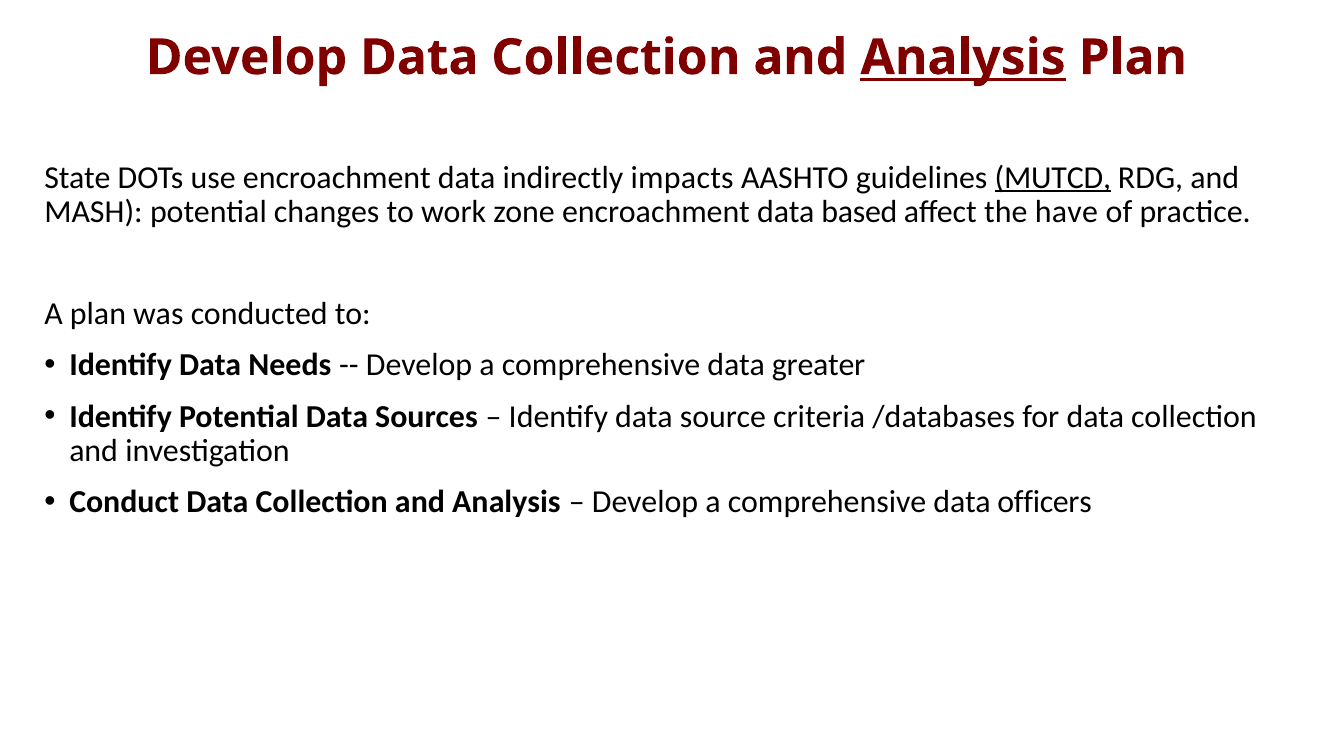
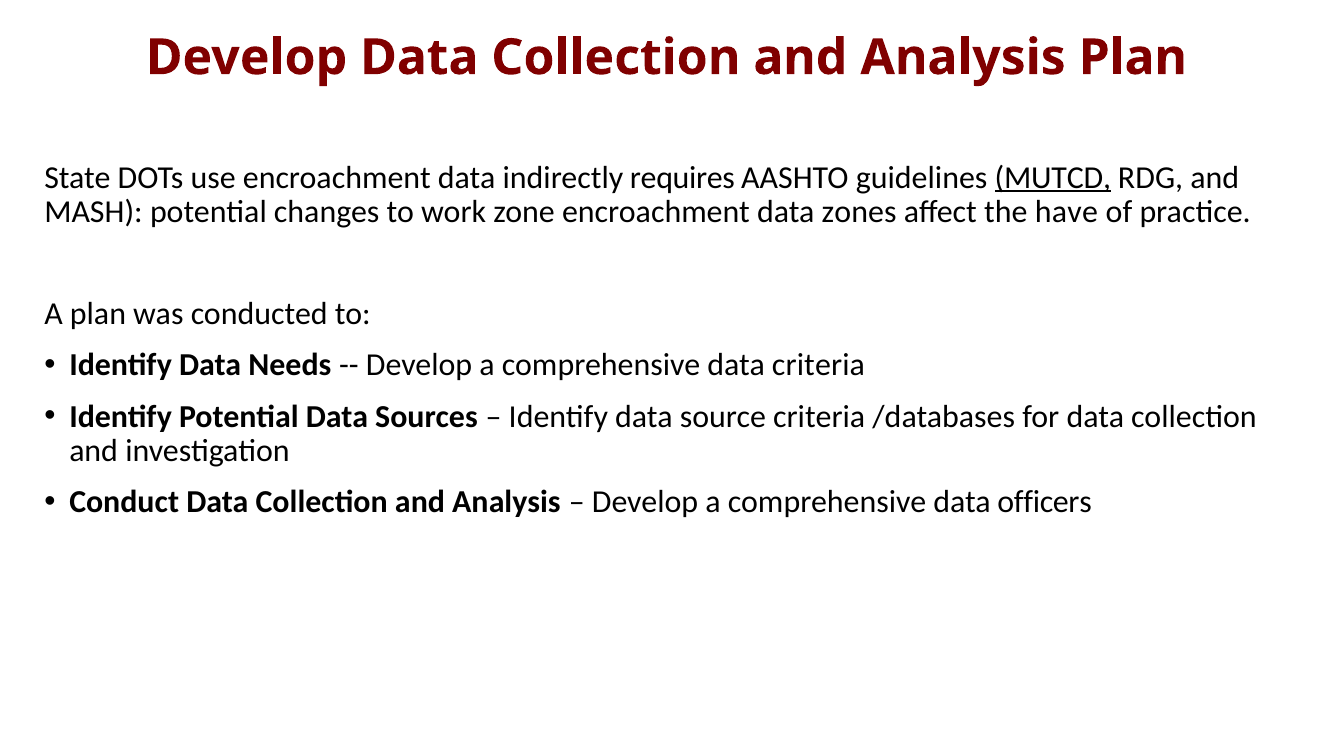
Analysis underline: present -> none (963, 58)
impacts: impacts -> requires (682, 177)
based: based -> zones (859, 212)
data greater: greater -> criteria (818, 365)
